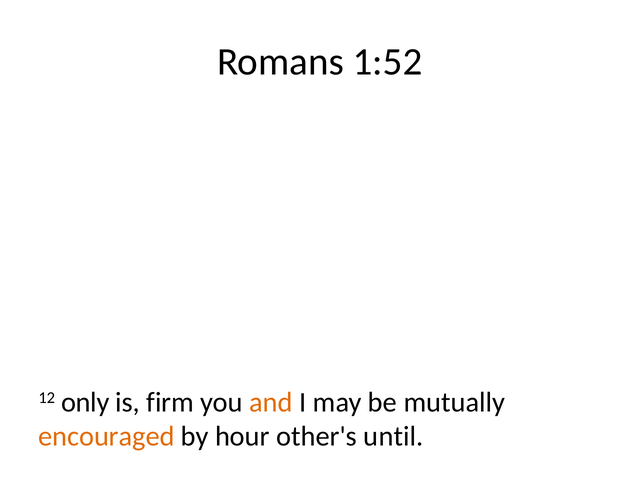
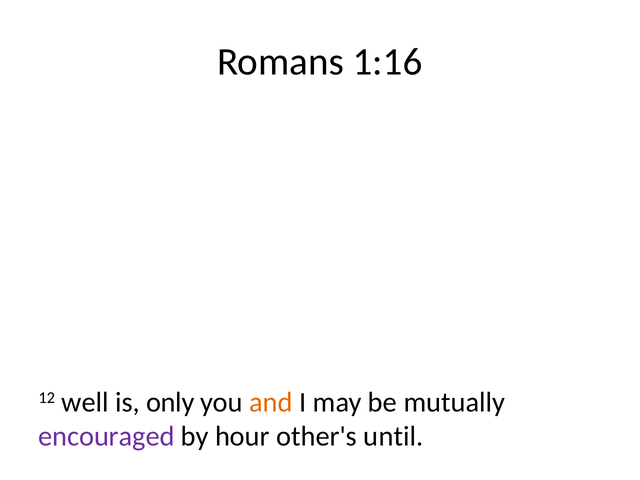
1:52: 1:52 -> 1:16 (388, 62)
only: only -> well (85, 402)
firm: firm -> only (170, 402)
encouraged colour: orange -> purple (106, 436)
